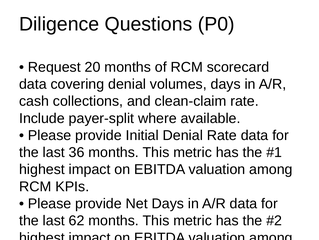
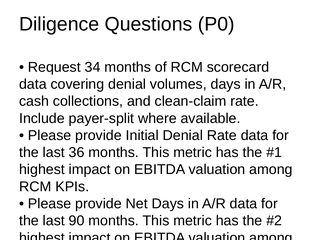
20: 20 -> 34 (93, 67)
62: 62 -> 90 (77, 220)
